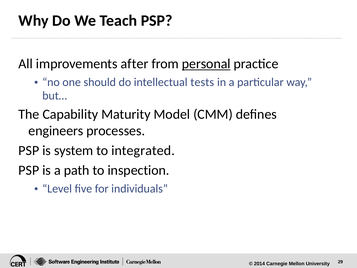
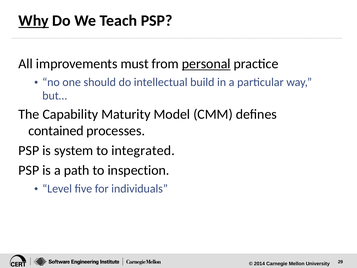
Why underline: none -> present (34, 21)
after: after -> must (135, 64)
tests: tests -> build (202, 82)
engineers: engineers -> contained (56, 131)
